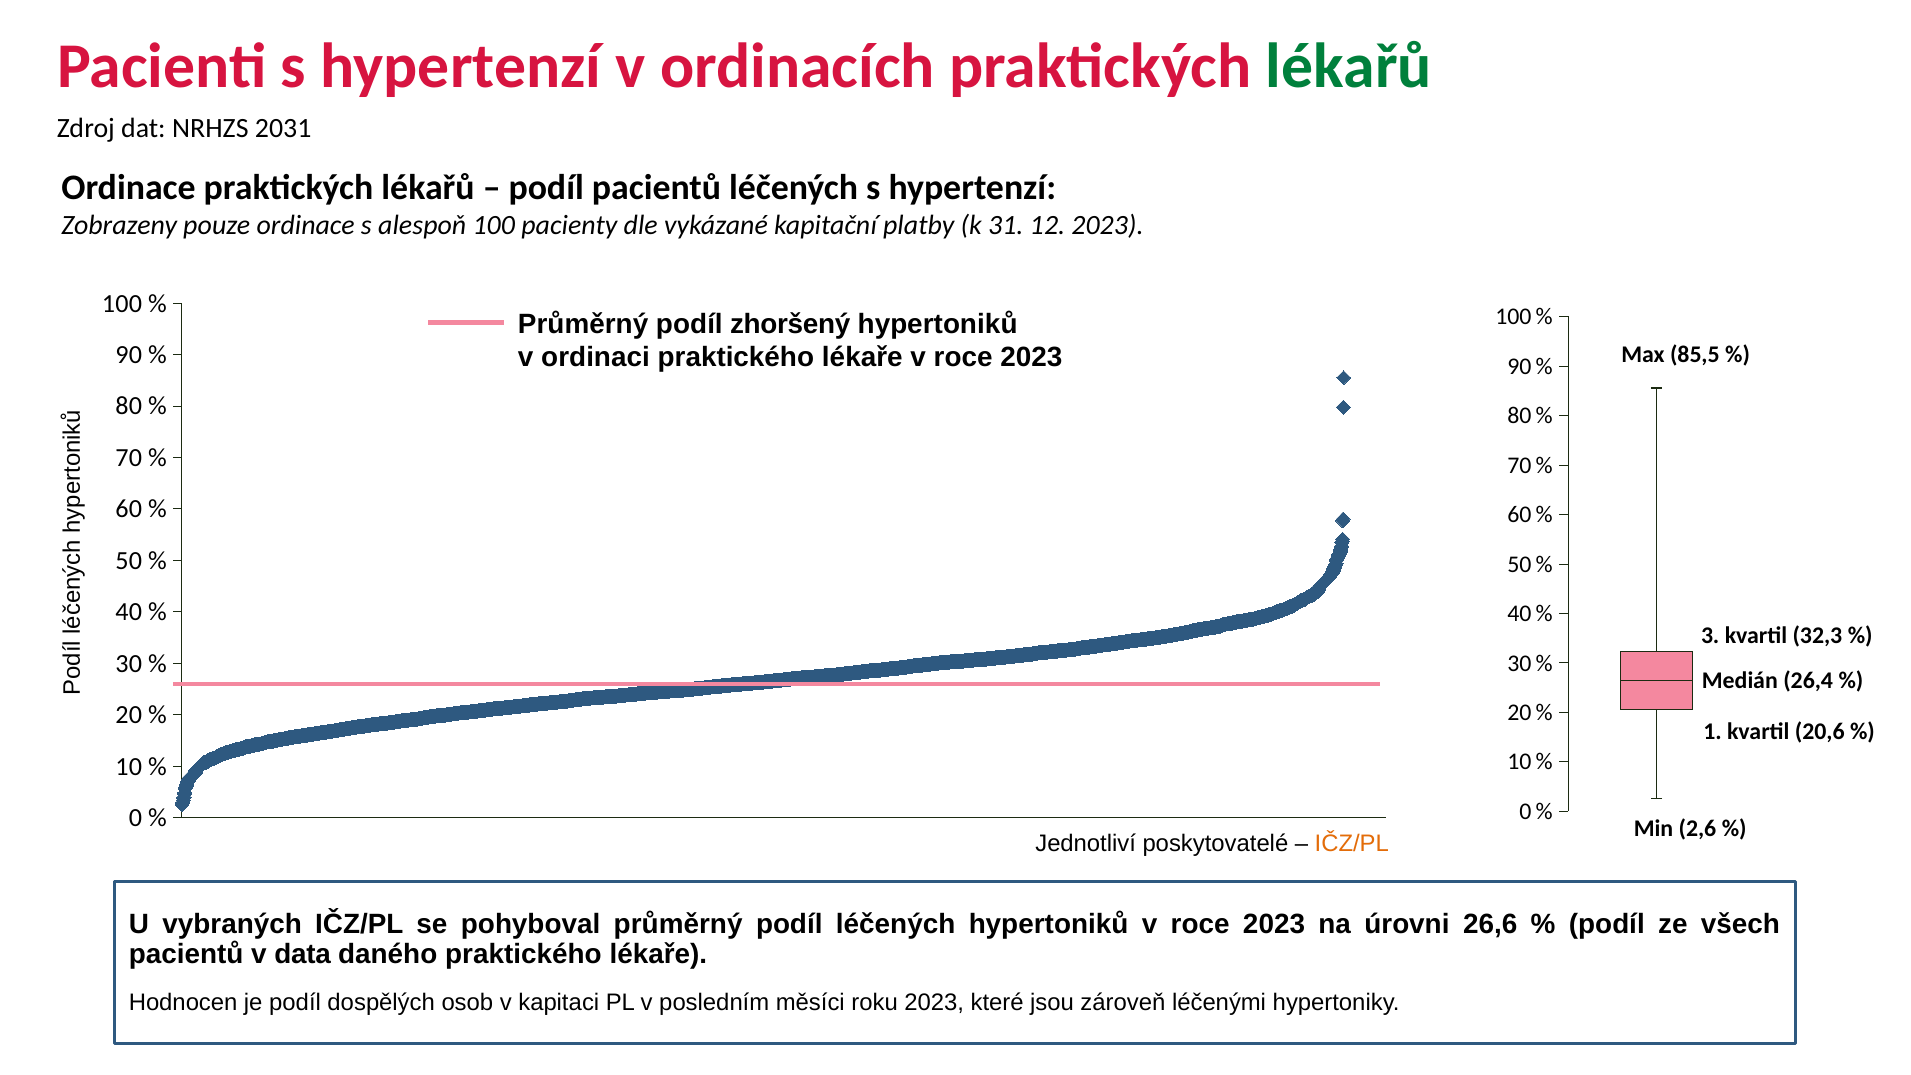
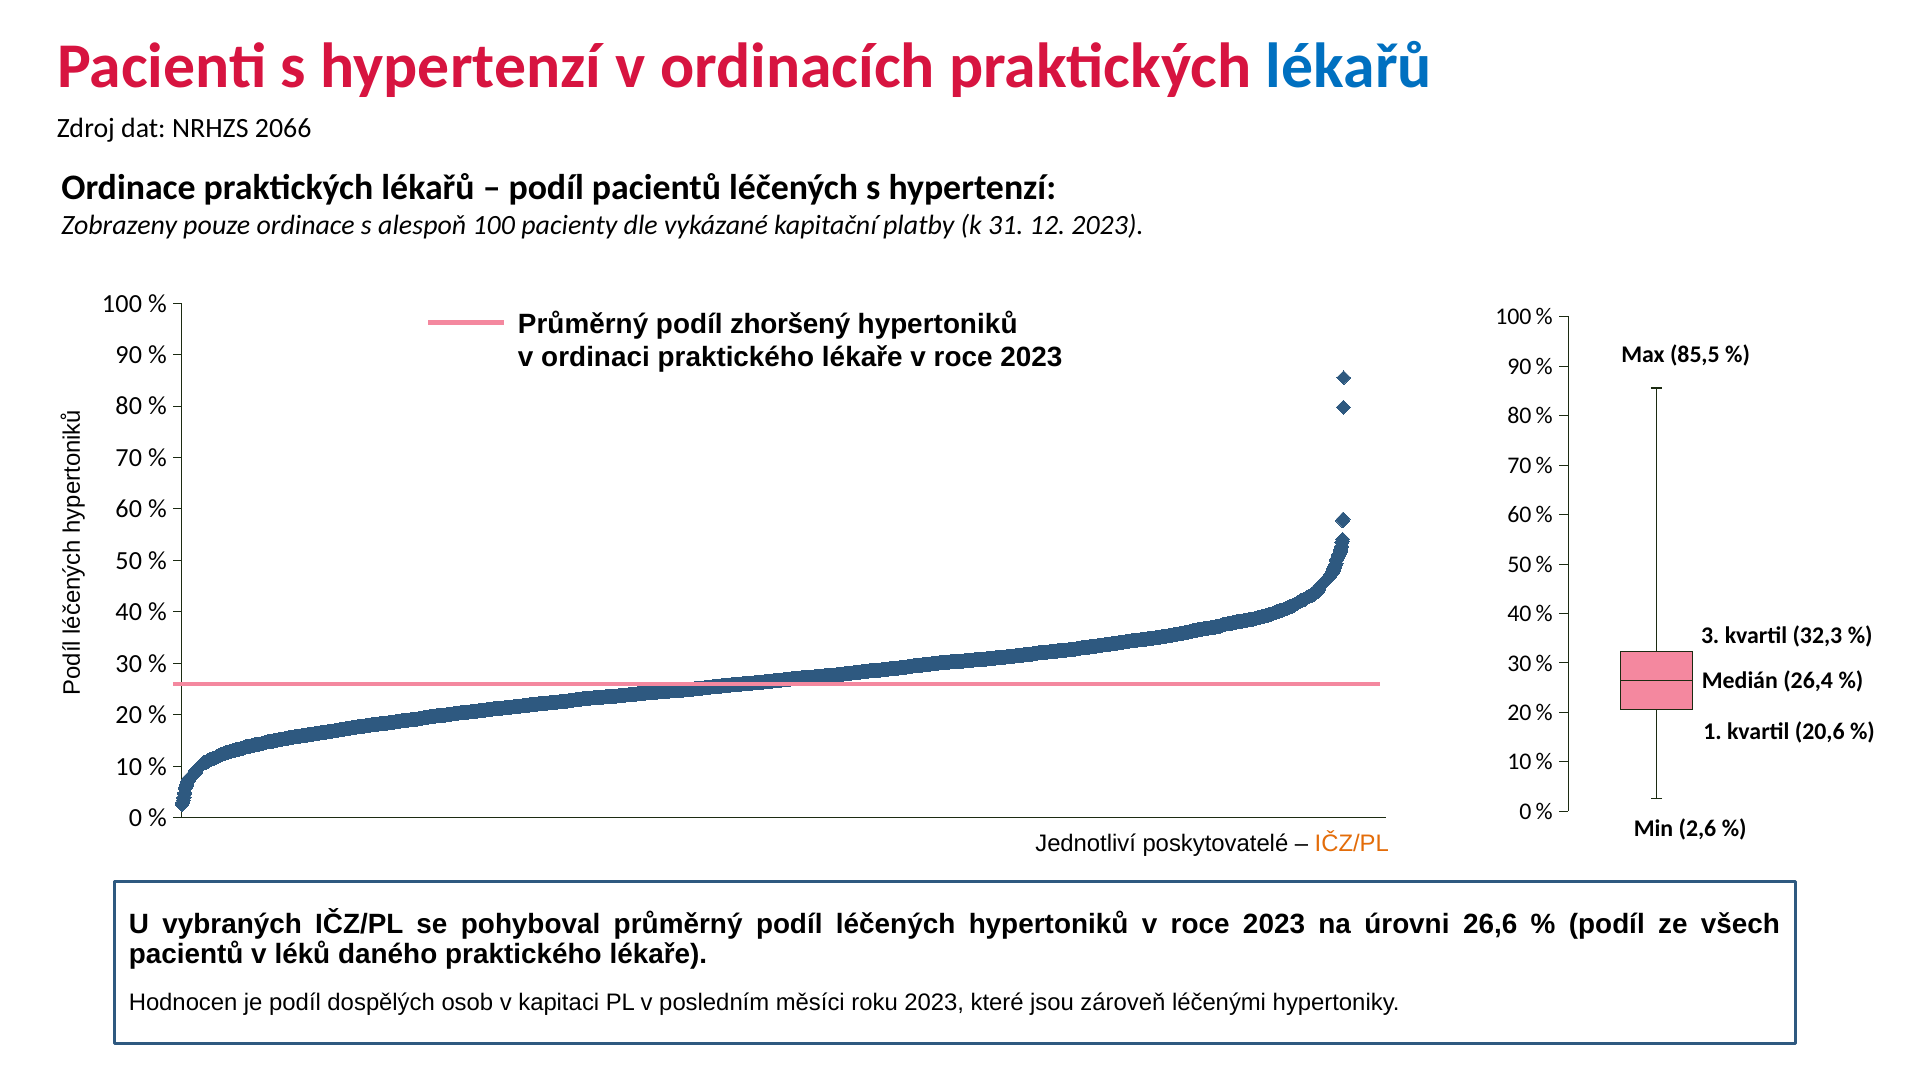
lékařů colour: green -> blue (1349, 66)
2031: 2031 -> 2066 (283, 128)
data: data -> léků (302, 955)
